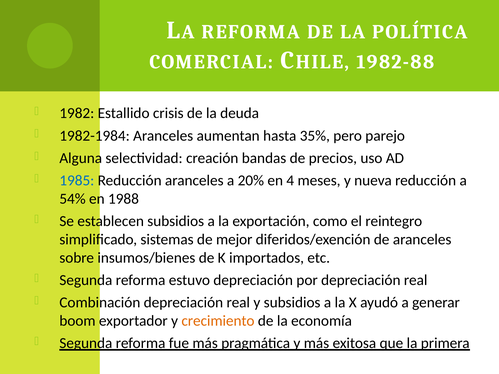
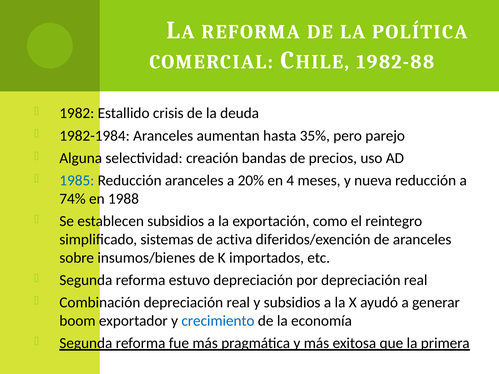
54%: 54% -> 74% (73, 199)
mejor: mejor -> activa (234, 240)
crecimiento colour: orange -> blue (218, 321)
